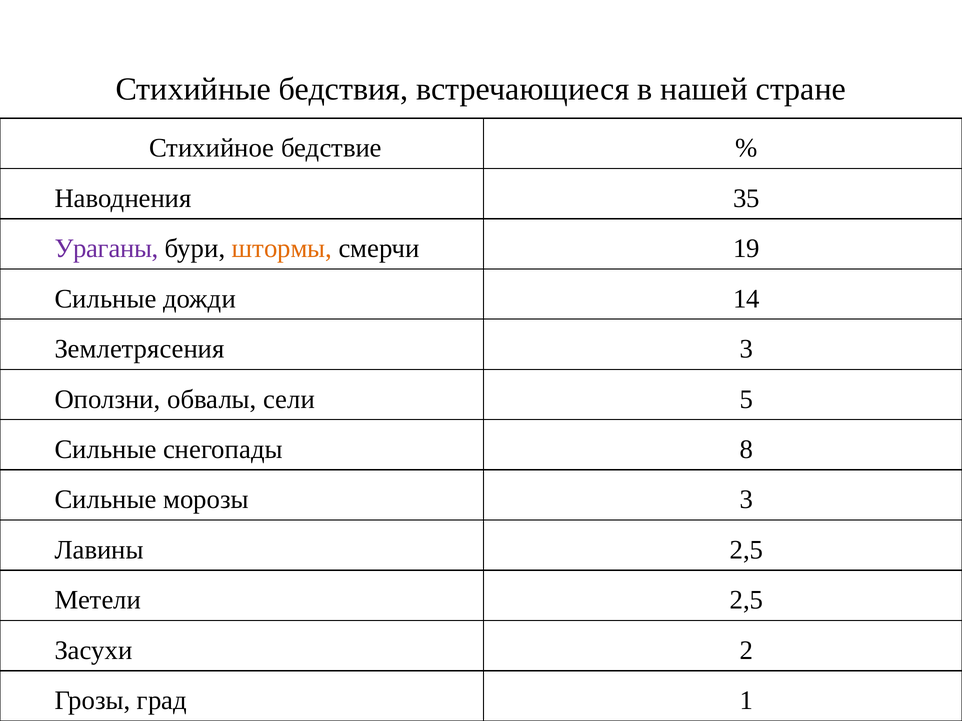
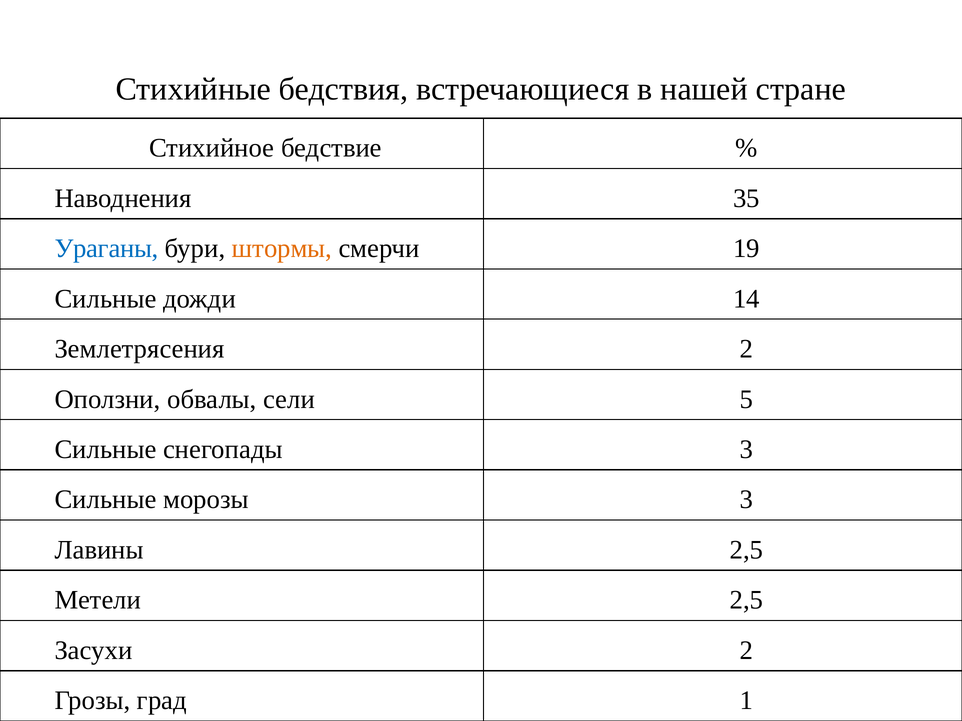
Ураганы colour: purple -> blue (107, 249)
Землетрясения 3: 3 -> 2 (747, 349)
снегопады 8: 8 -> 3 (747, 450)
